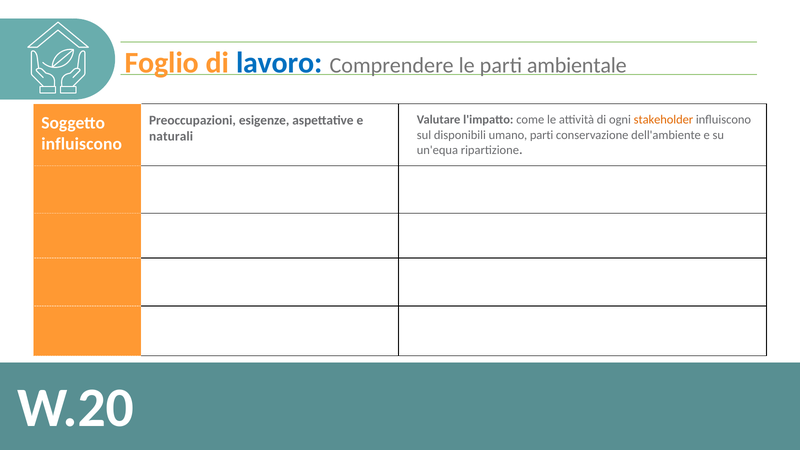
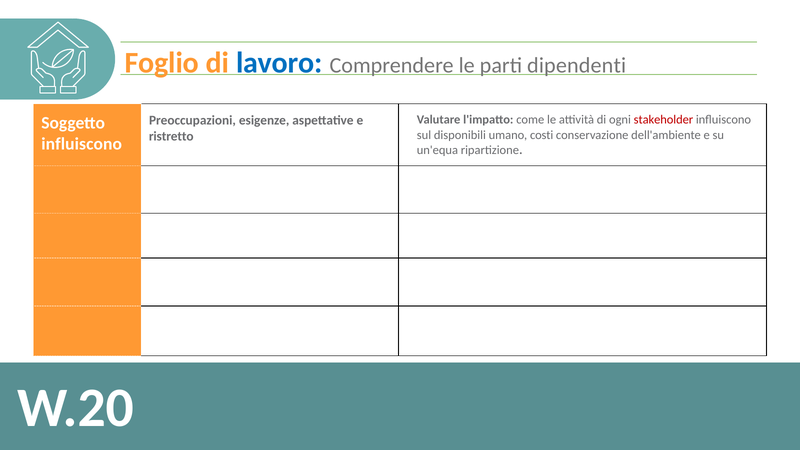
ambientale: ambientale -> dipendenti (577, 65)
stakeholder colour: orange -> red (663, 120)
umano parti: parti -> costi (542, 135)
naturali: naturali -> ristretto (171, 136)
